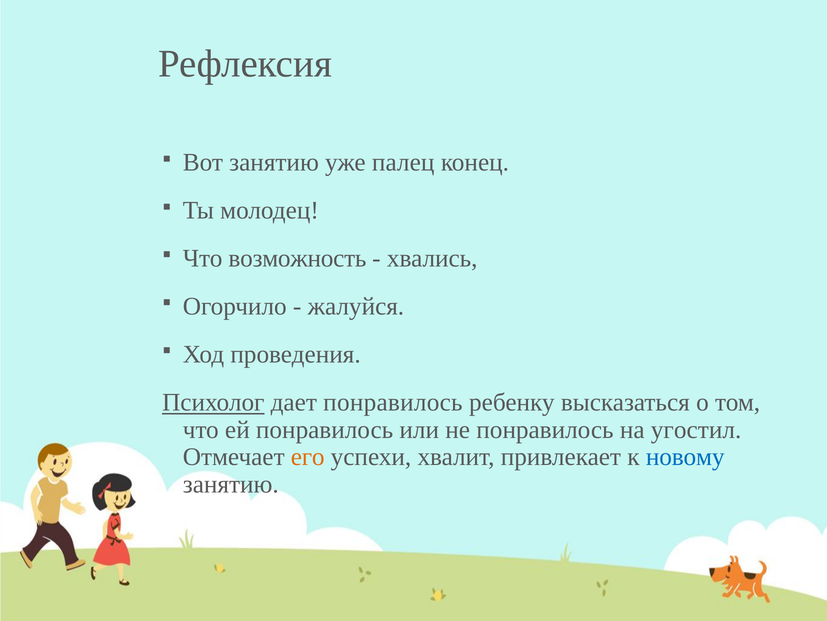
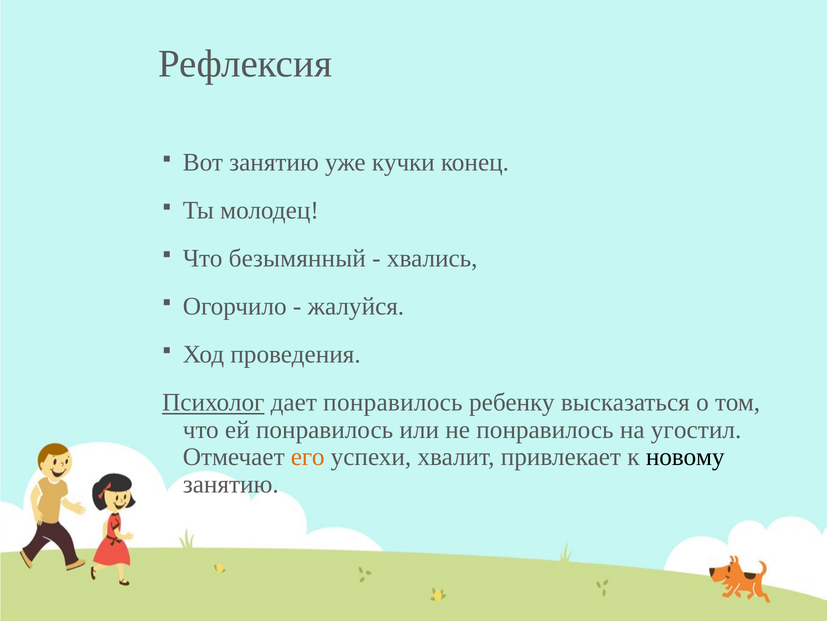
палец: палец -> кучки (403, 162)
возможность: возможность -> безымянный (297, 258)
новому colour: blue -> black (685, 456)
